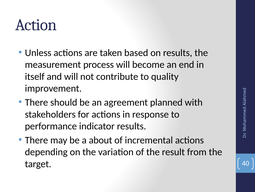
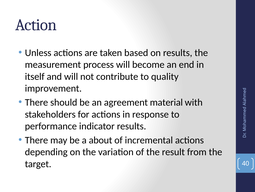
planned: planned -> material (166, 102)
